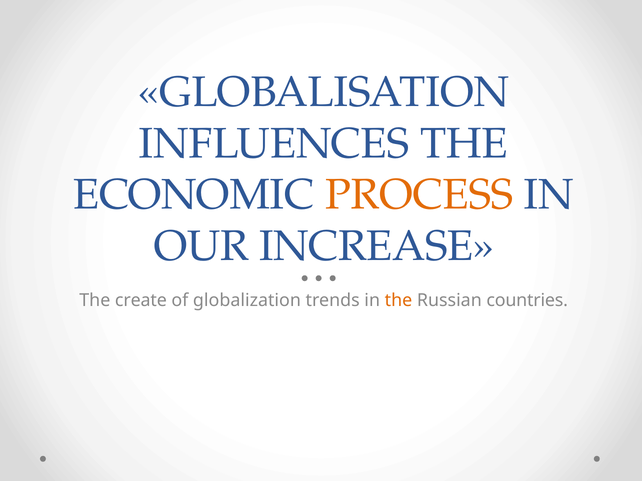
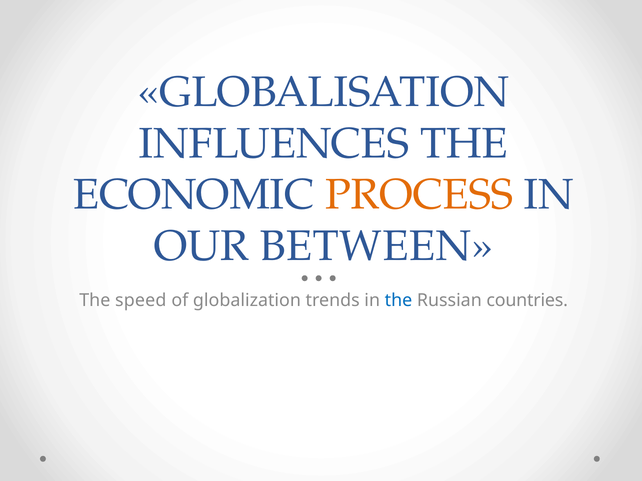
INCREASE: INCREASE -> BETWEEN (376, 246)
create: create -> speed (141, 301)
the colour: orange -> blue (398, 301)
